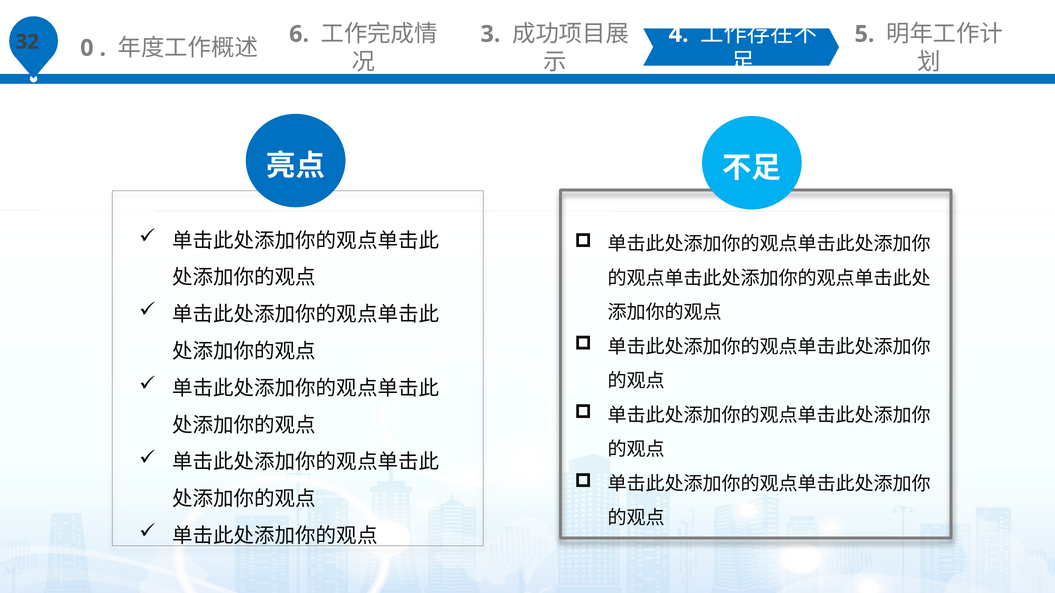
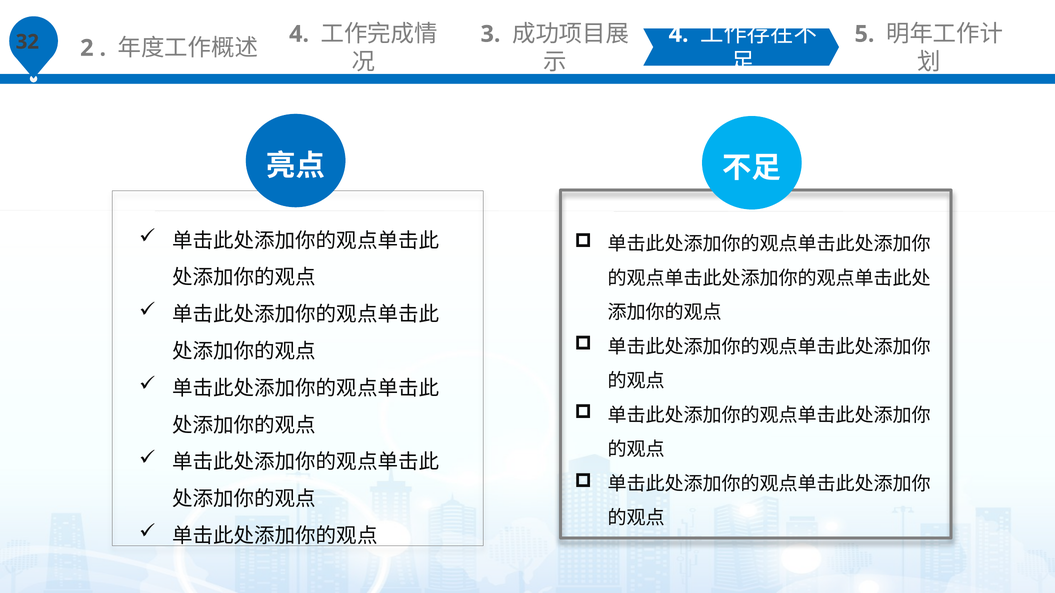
0: 0 -> 2 (87, 48)
6: 6 -> 4 (299, 34)
